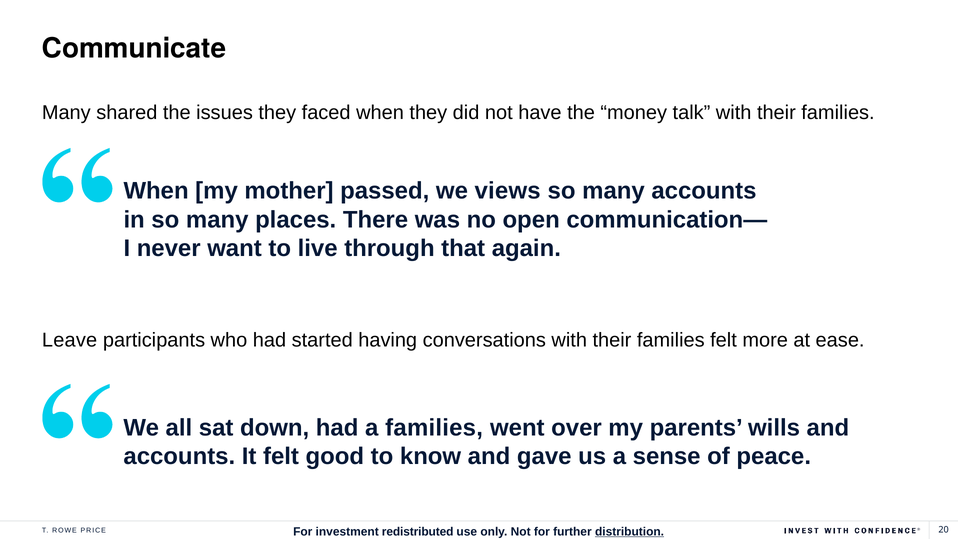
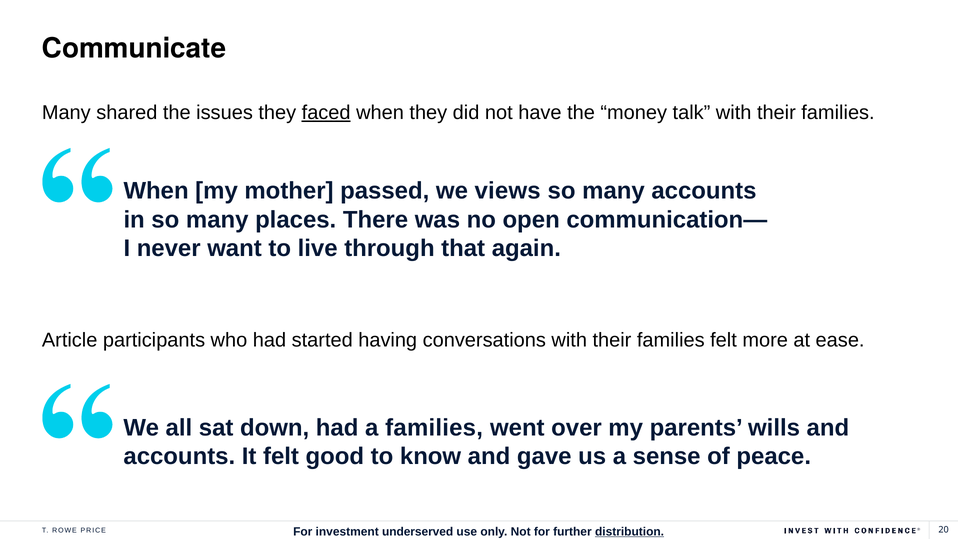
faced underline: none -> present (326, 113)
Leave: Leave -> Article (70, 340)
redistributed: redistributed -> underserved (418, 531)
